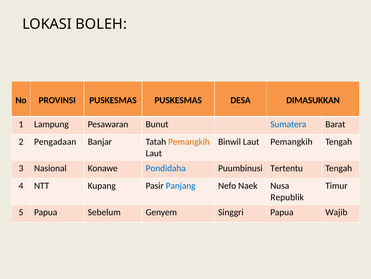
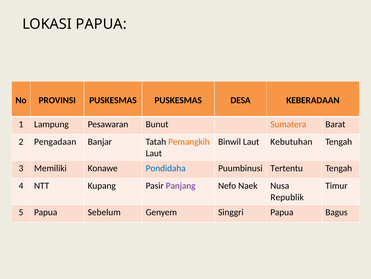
LOKASI BOLEH: BOLEH -> PAPUA (101, 24)
DIMASUKKAN: DIMASUKKAN -> KEBERADAAN (313, 100)
Sumatera colour: blue -> orange (288, 124)
Laut Pemangkih: Pemangkih -> Kebutuhan (291, 141)
Nasional: Nasional -> Memiliki (50, 168)
Panjang colour: blue -> purple (181, 185)
Wajib: Wajib -> Bagus (336, 212)
